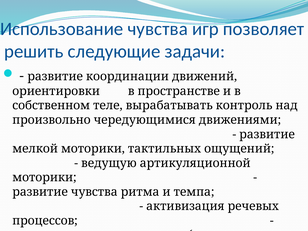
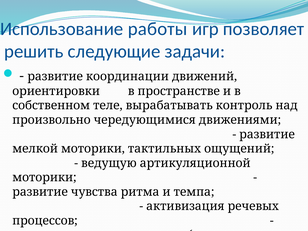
Использование чувства: чувства -> работы (158, 29)
